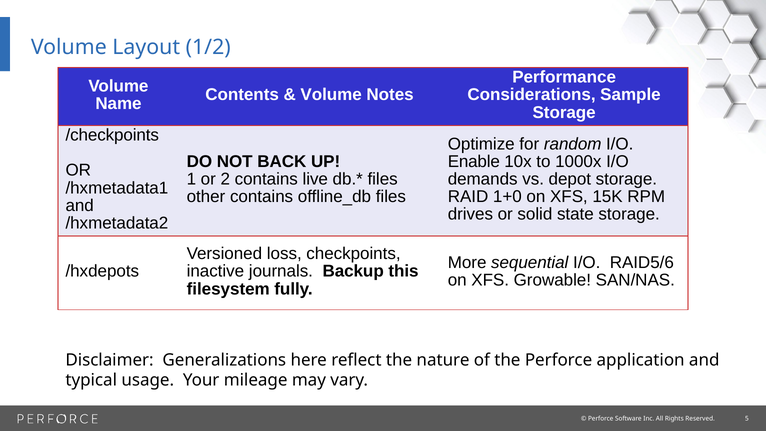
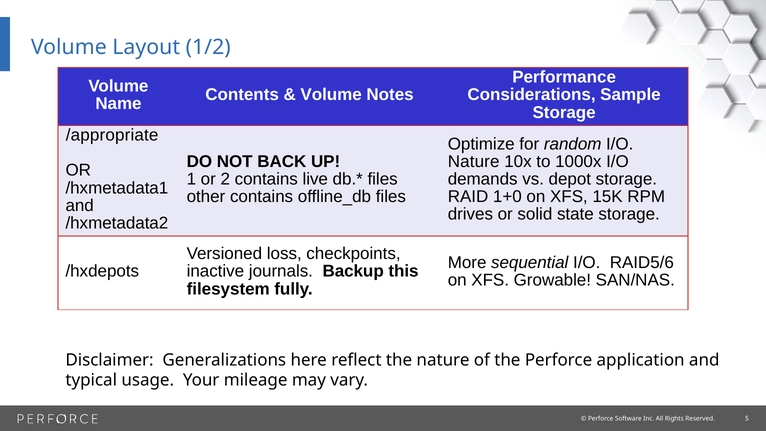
/checkpoints: /checkpoints -> /appropriate (112, 135)
Enable: Enable -> Nature (474, 162)
